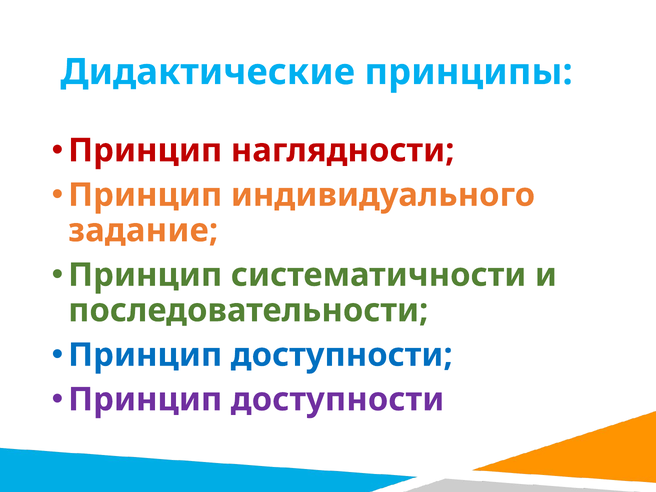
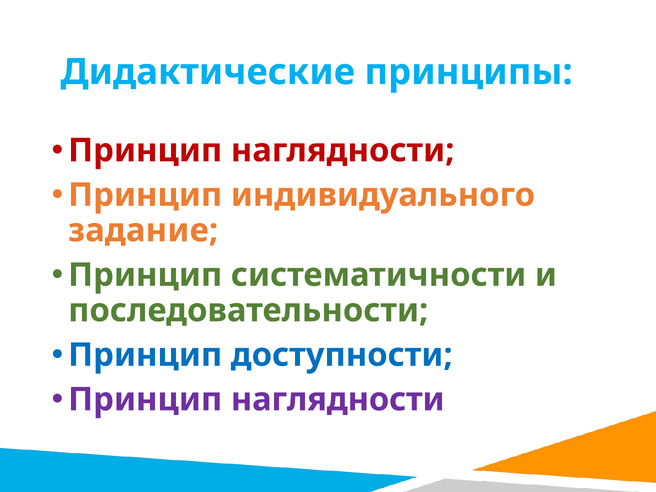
доступности: доступности -> наглядности (338, 400)
